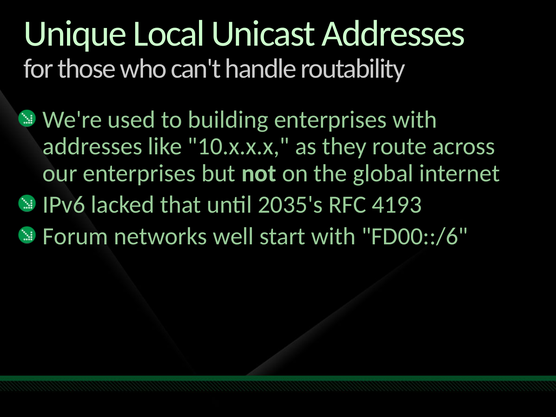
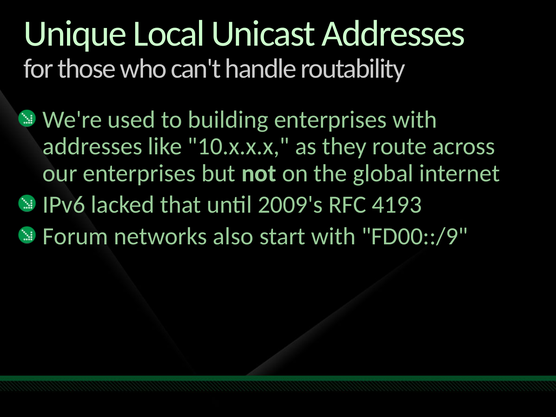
2035's: 2035's -> 2009's (290, 205)
well: well -> also (233, 236)
FD00::/6: FD00::/6 -> FD00::/9 (415, 236)
